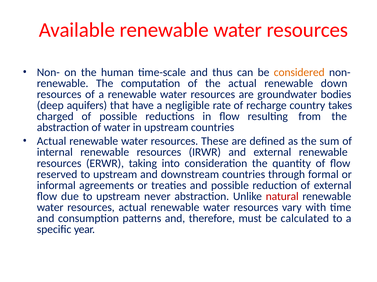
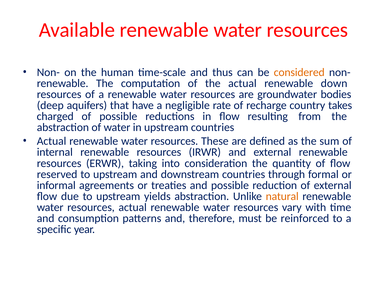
never: never -> yields (157, 197)
natural colour: red -> orange (282, 197)
calculated: calculated -> reinforced (305, 219)
